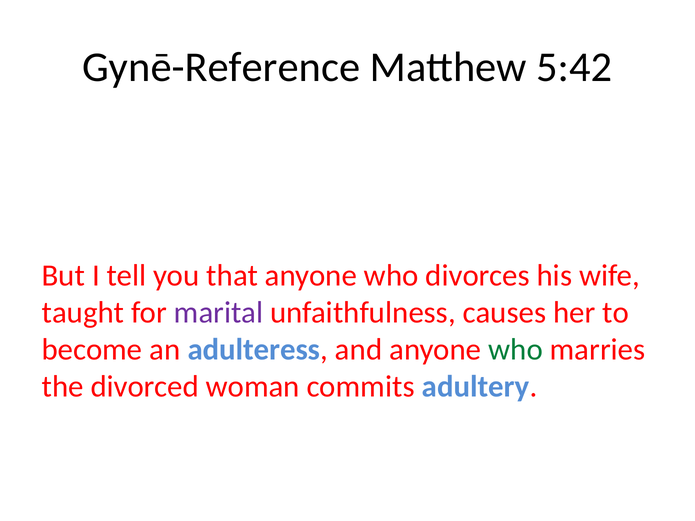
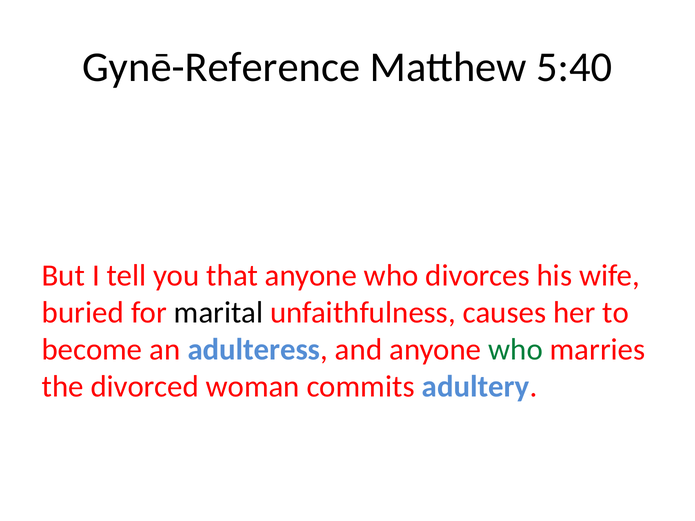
5:42: 5:42 -> 5:40 (574, 67)
taught: taught -> buried (83, 313)
marital colour: purple -> black (219, 313)
